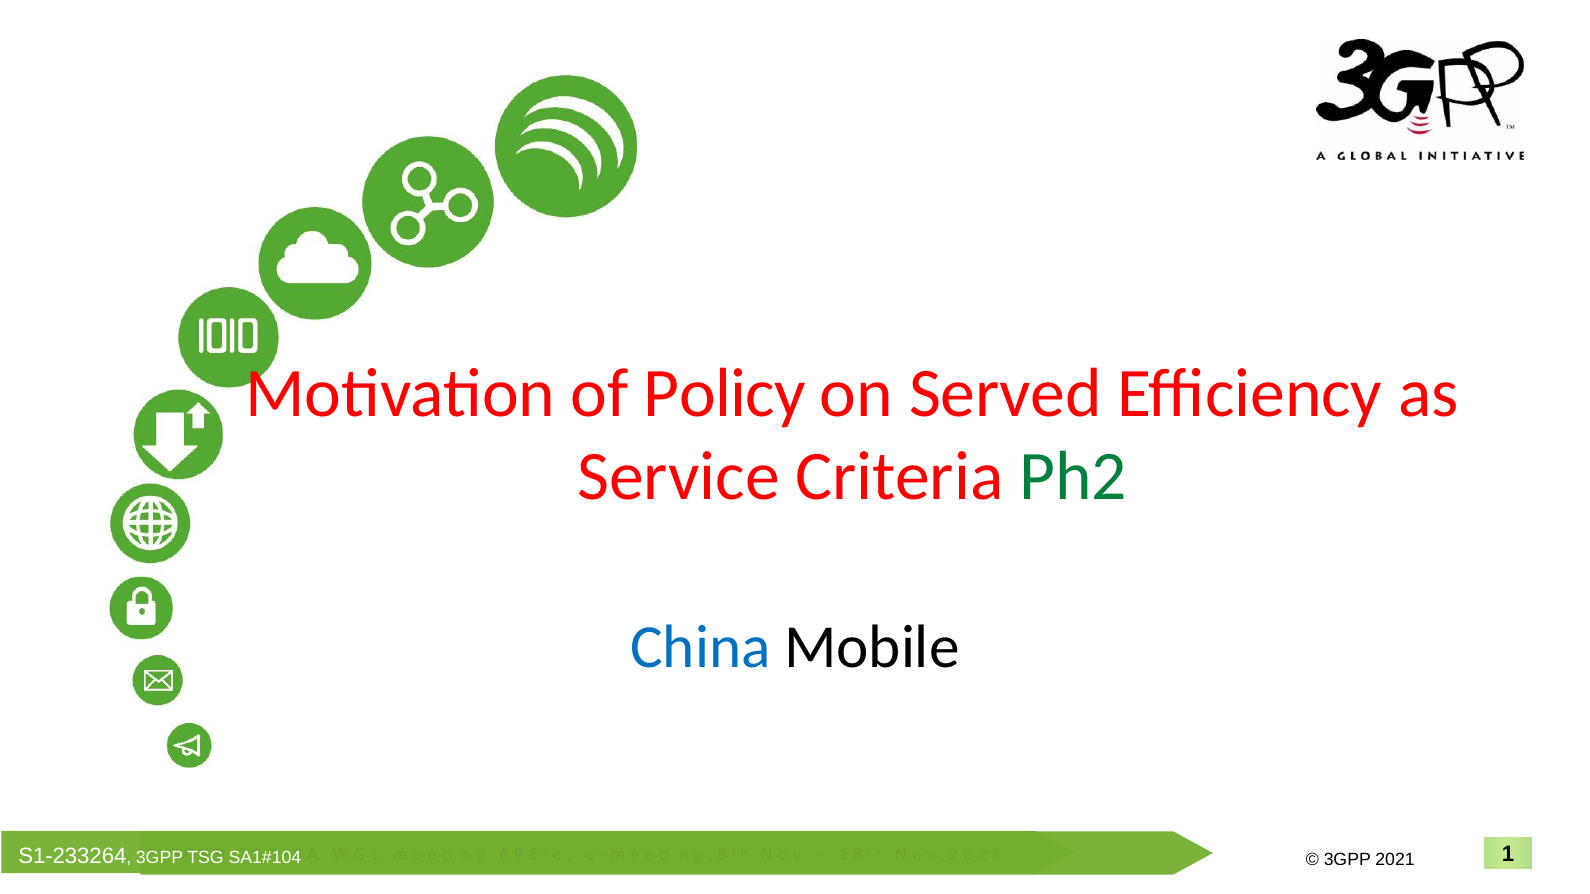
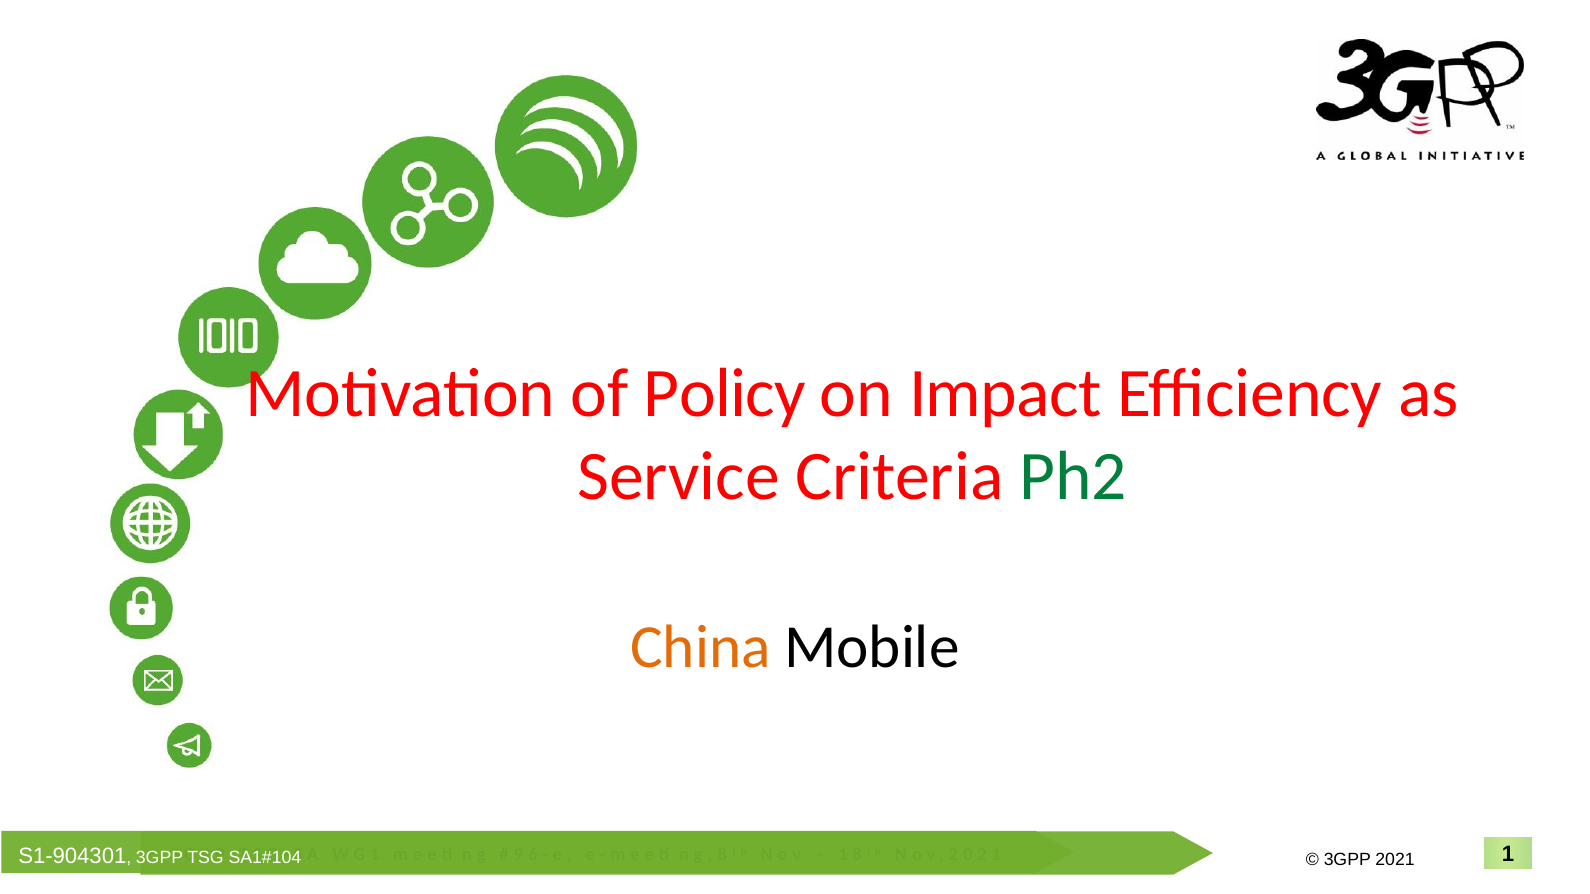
Served: Served -> Impact (1005, 394)
China colour: blue -> orange (700, 648)
S1-233264: S1-233264 -> S1-904301 (72, 857)
